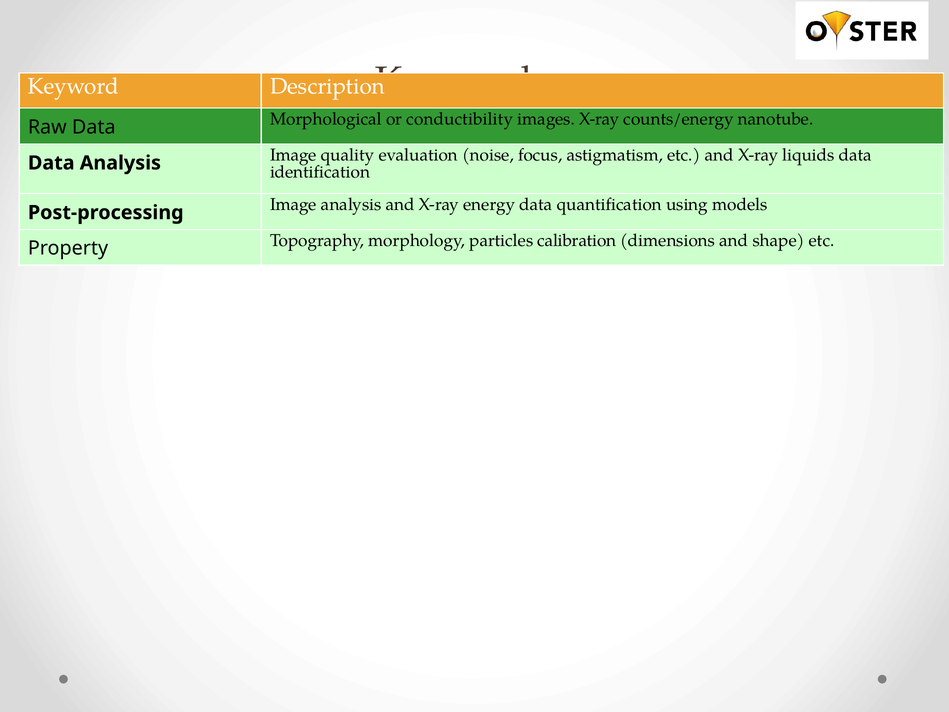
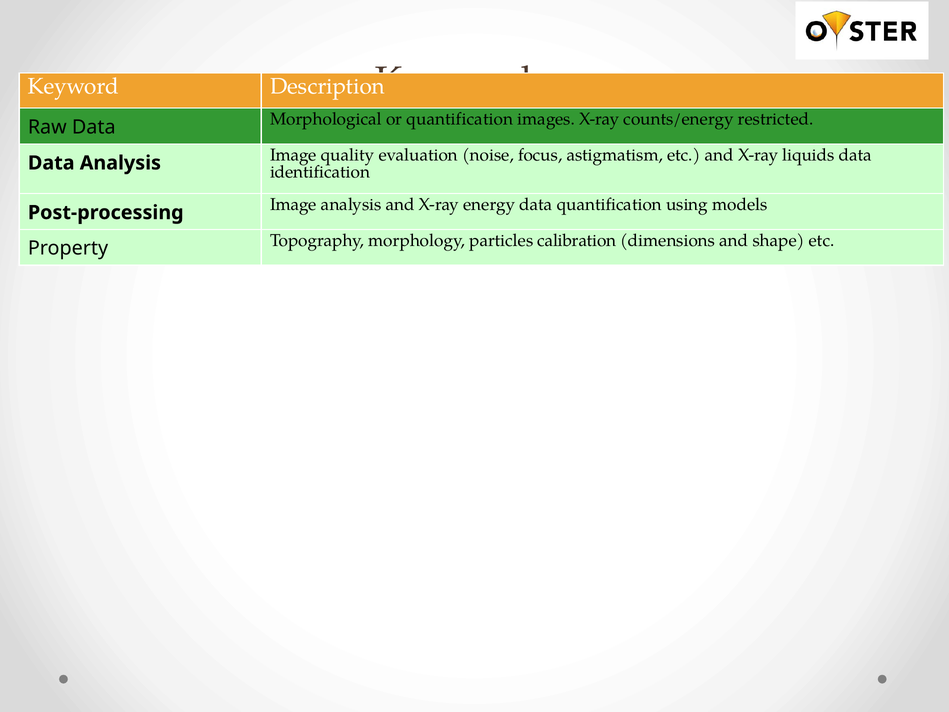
or conductibility: conductibility -> quantification (460, 119)
nanotube: nanotube -> restricted (776, 119)
